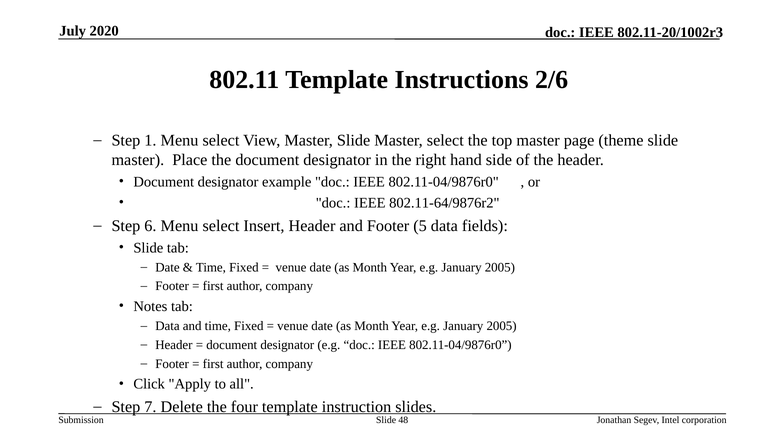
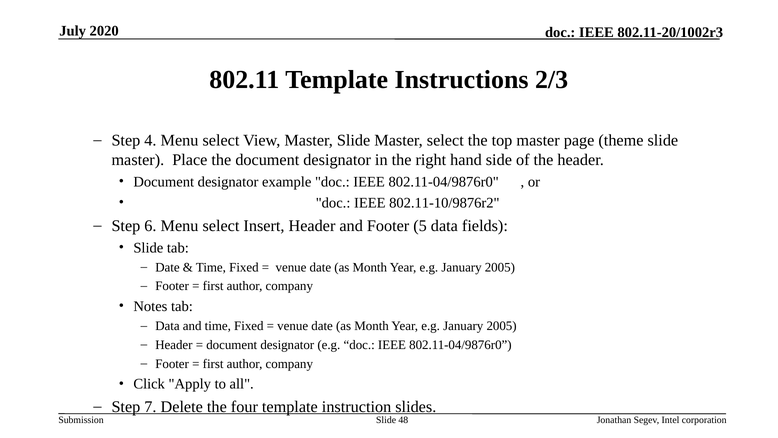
2/6: 2/6 -> 2/3 (552, 80)
1: 1 -> 4 (150, 140)
802.11-64/9876r2: 802.11-64/9876r2 -> 802.11-10/9876r2 (444, 203)
